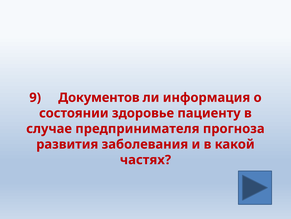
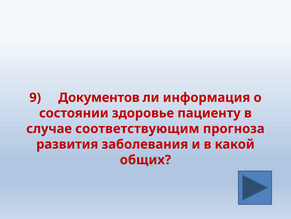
предпринимателя: предпринимателя -> соответствующим (137, 128)
частях: частях -> общих (145, 159)
